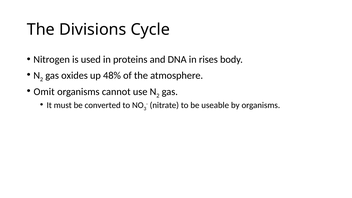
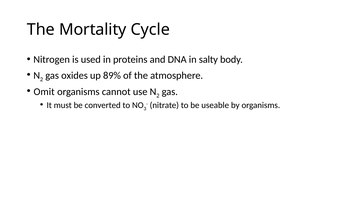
Divisions: Divisions -> Mortality (93, 30)
rises: rises -> salty (208, 60)
48%: 48% -> 89% (112, 75)
